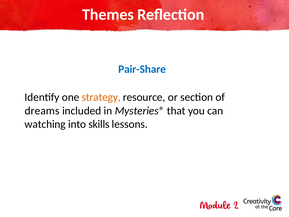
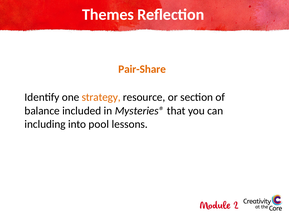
Pair-Share colour: blue -> orange (142, 69)
dreams: dreams -> balance (42, 111)
watching: watching -> including (45, 124)
skills: skills -> pool (99, 124)
